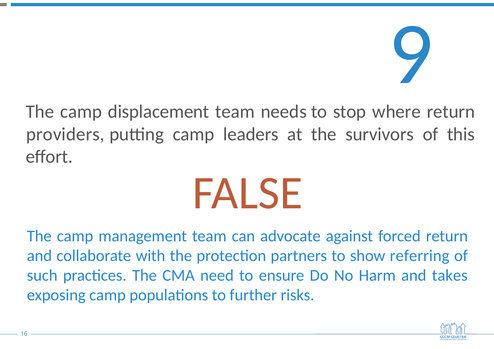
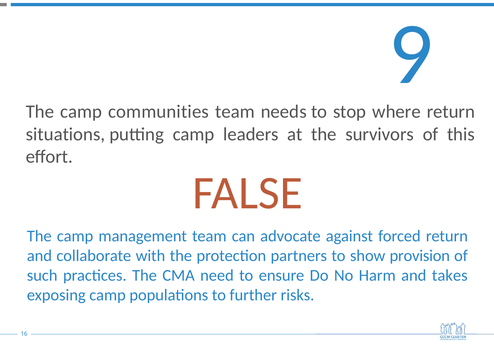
displacement: displacement -> communities (158, 112)
providers: providers -> situations (65, 134)
referring: referring -> provision (420, 256)
